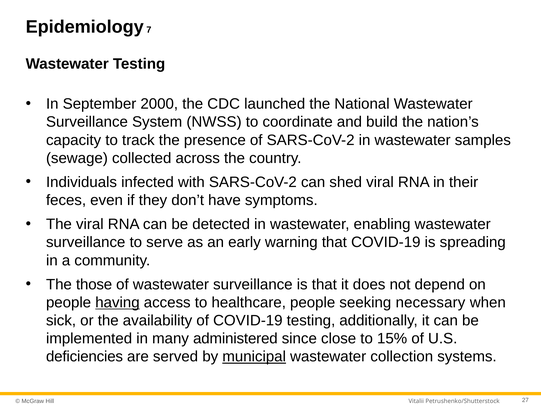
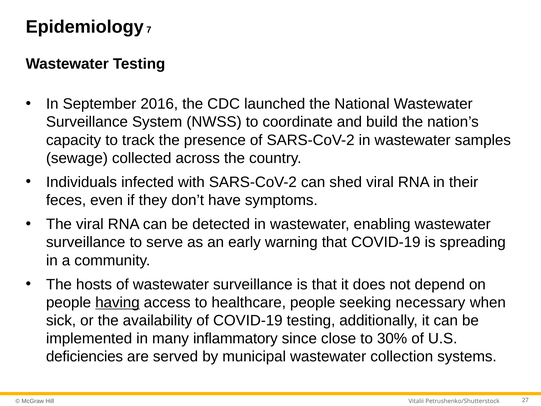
2000: 2000 -> 2016 (159, 104)
those: those -> hosts (94, 284)
administered: administered -> inflammatory (235, 338)
15%: 15% -> 30% (392, 338)
municipal underline: present -> none (254, 356)
